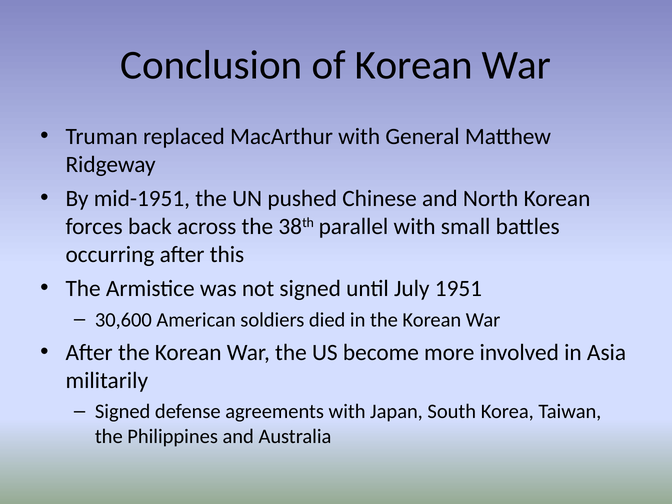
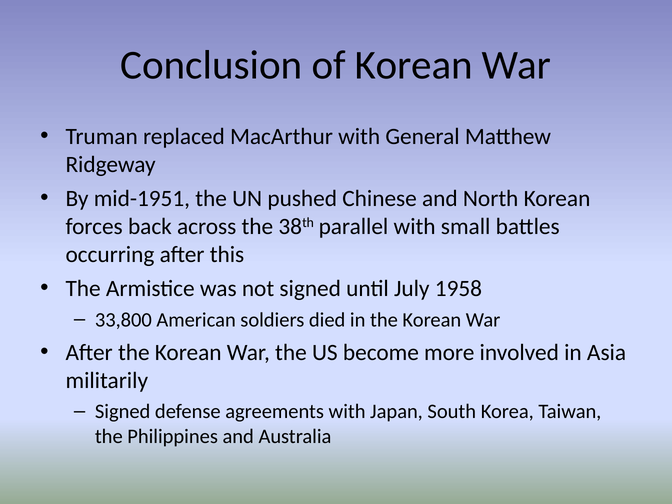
1951: 1951 -> 1958 (458, 289)
30,600: 30,600 -> 33,800 (123, 320)
